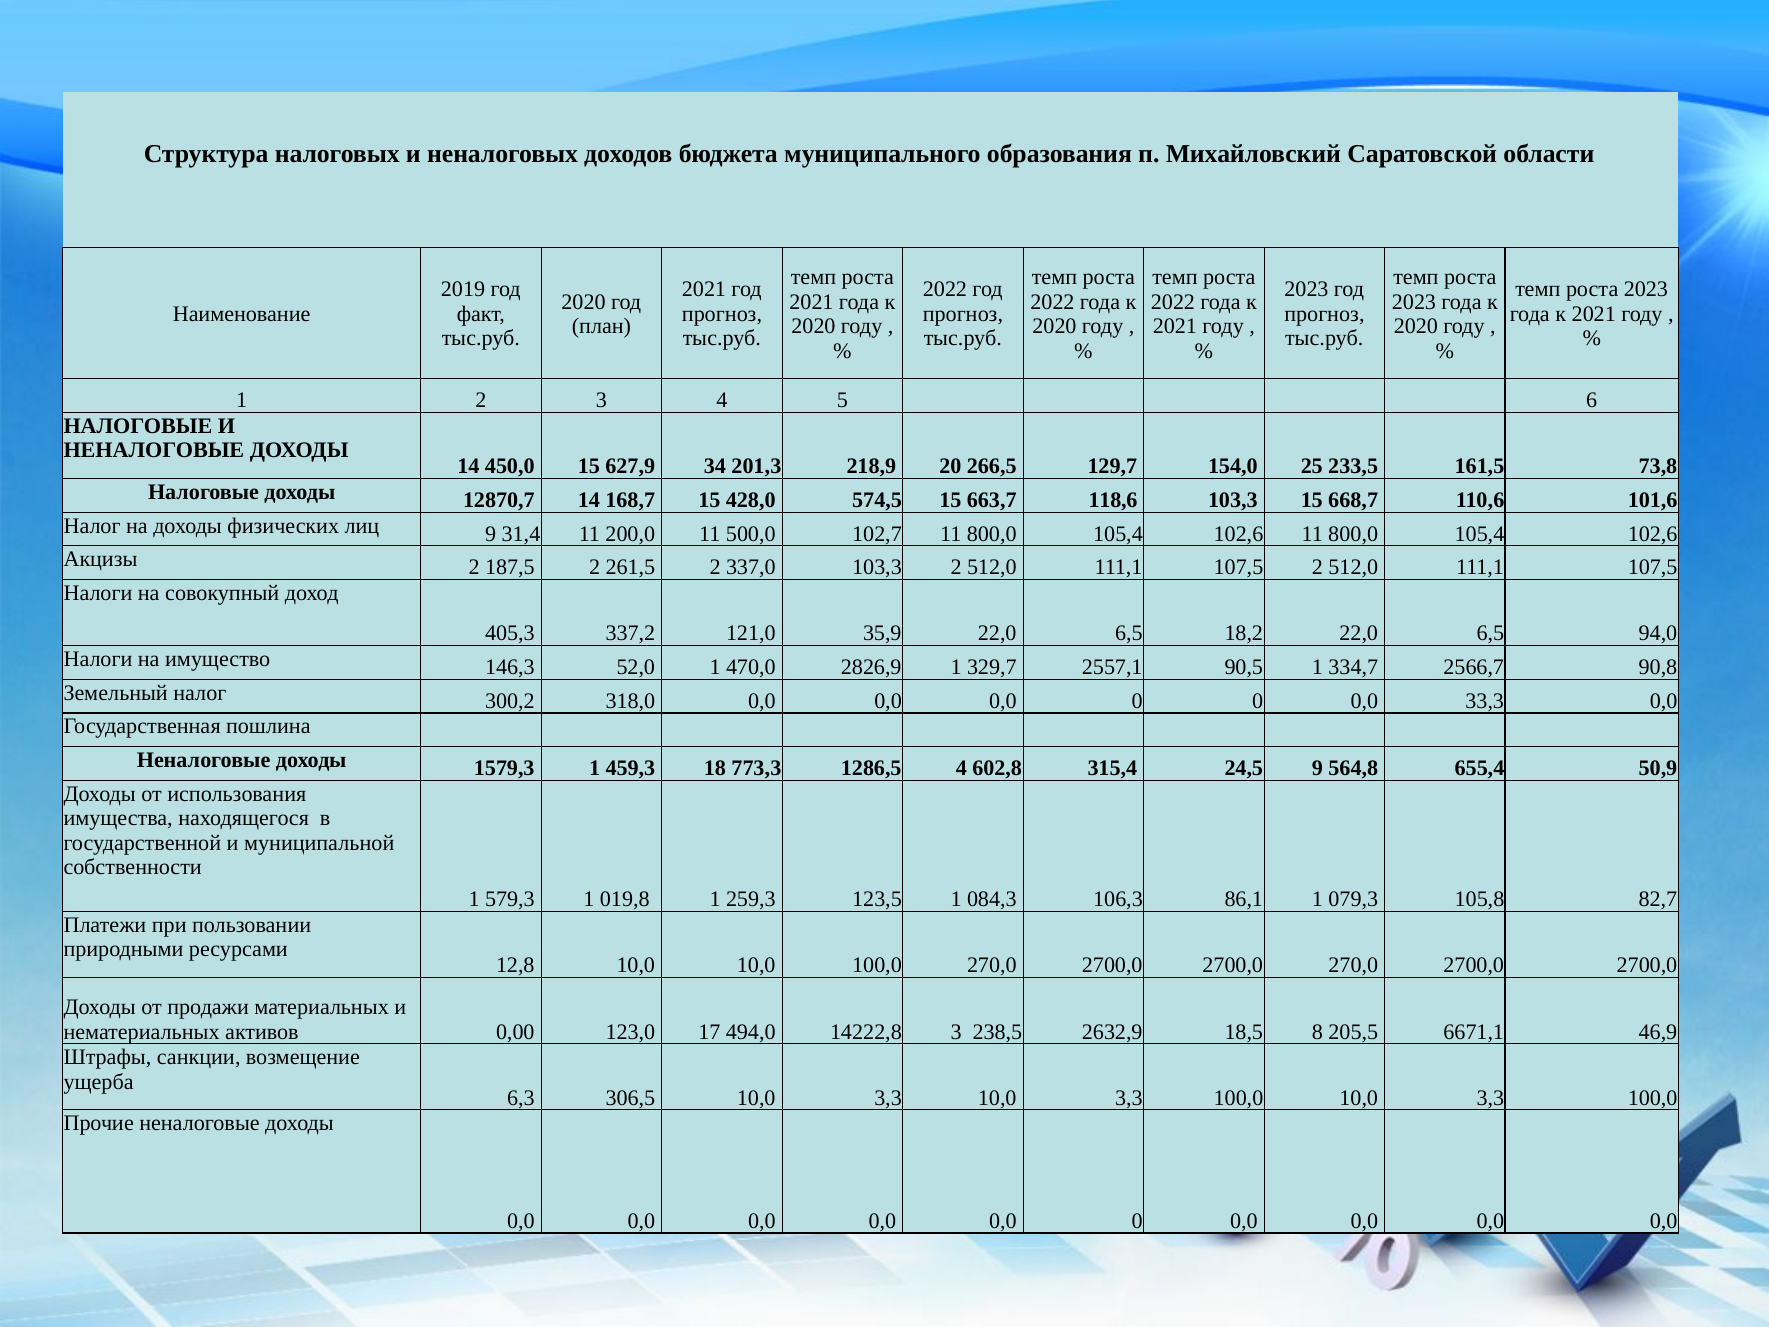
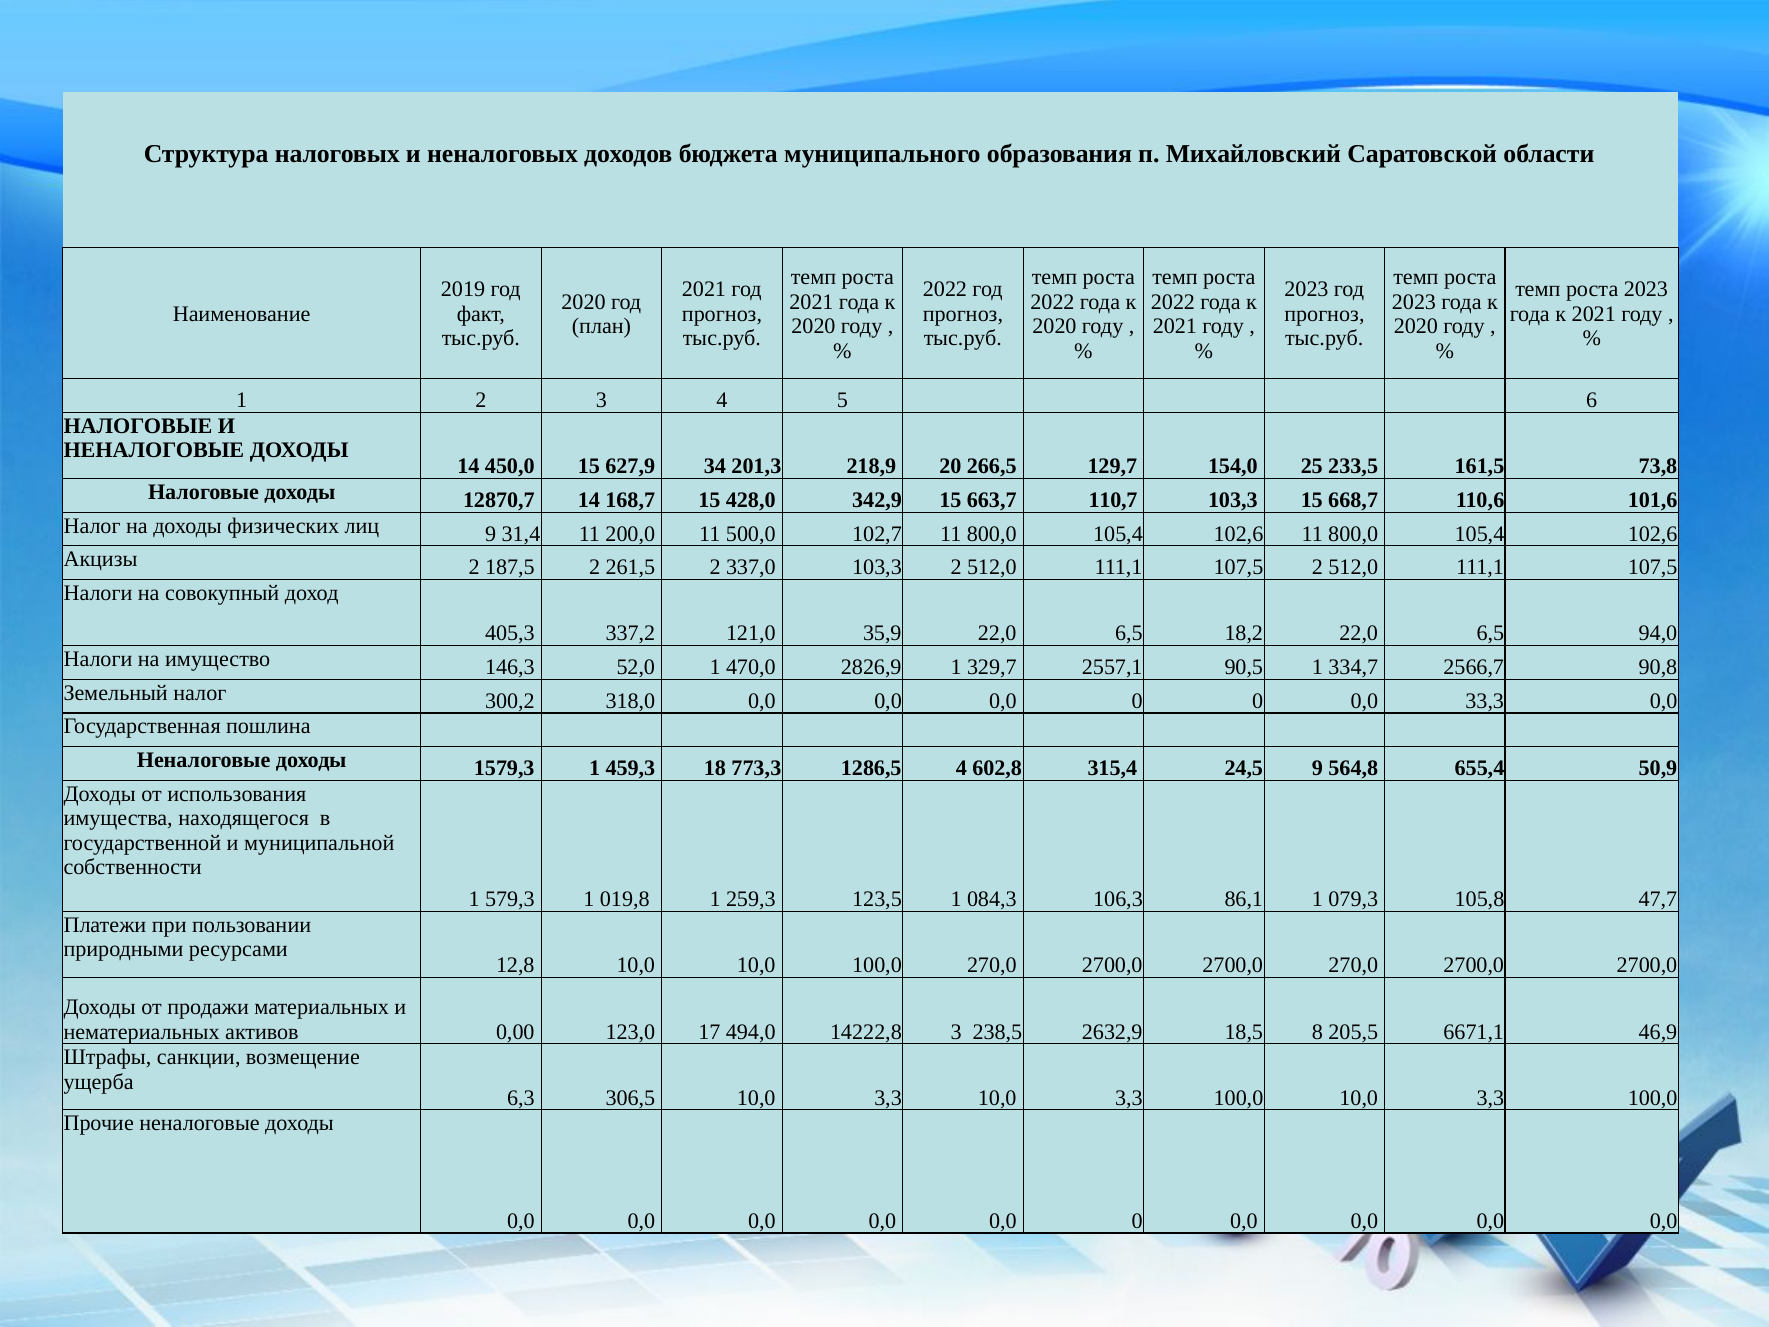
574,5: 574,5 -> 342,9 (877, 500)
118,6: 118,6 -> 110,7 (1113, 500)
82,7: 82,7 -> 47,7 (1658, 899)
